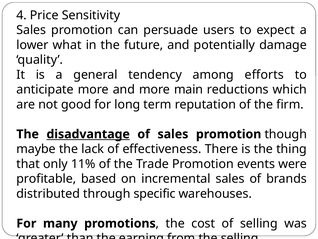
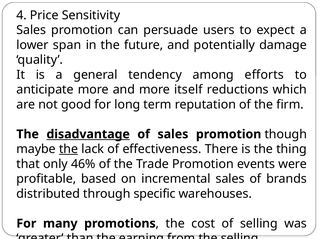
what: what -> span (67, 45)
main: main -> itself (188, 89)
the underline: none -> present (69, 149)
11%: 11% -> 46% (83, 164)
